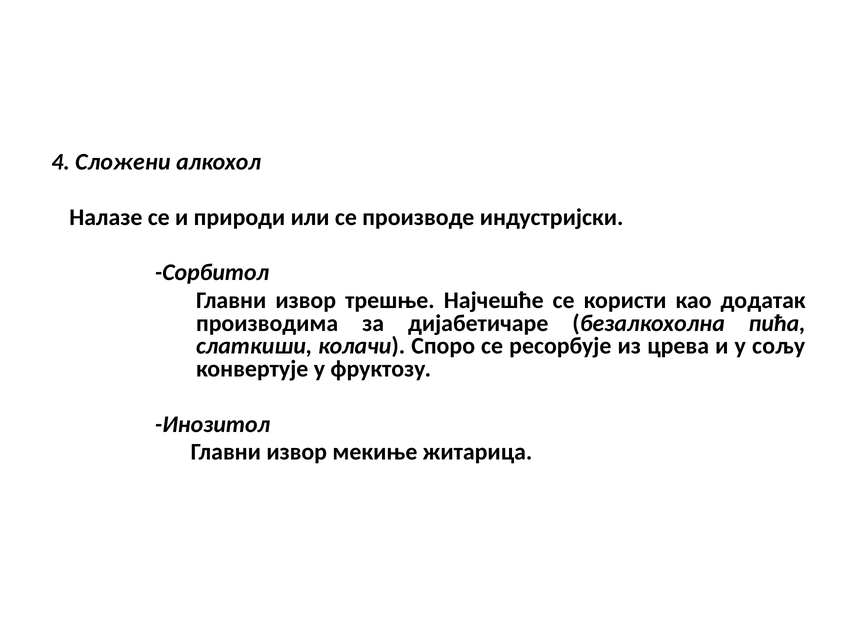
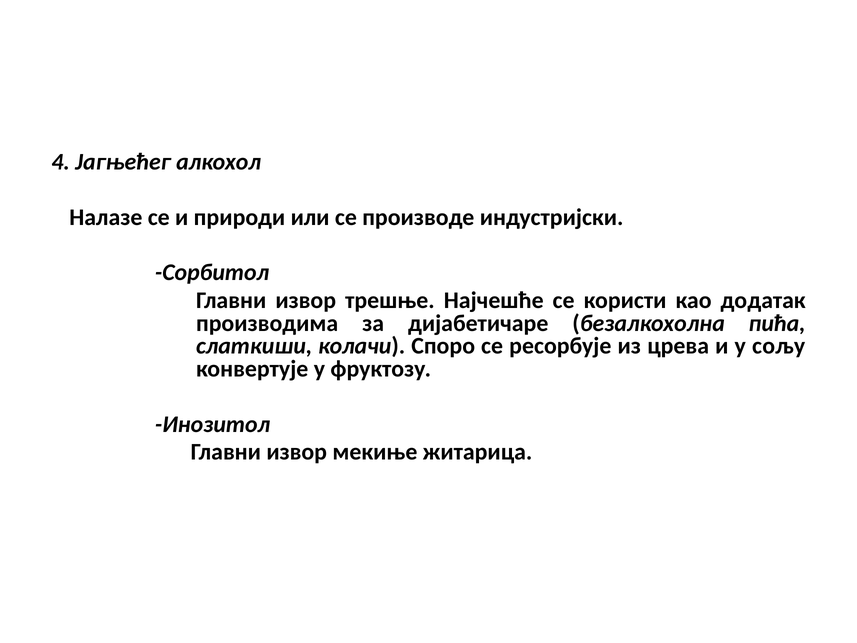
Сложени: Сложени -> Јагњећег (123, 162)
